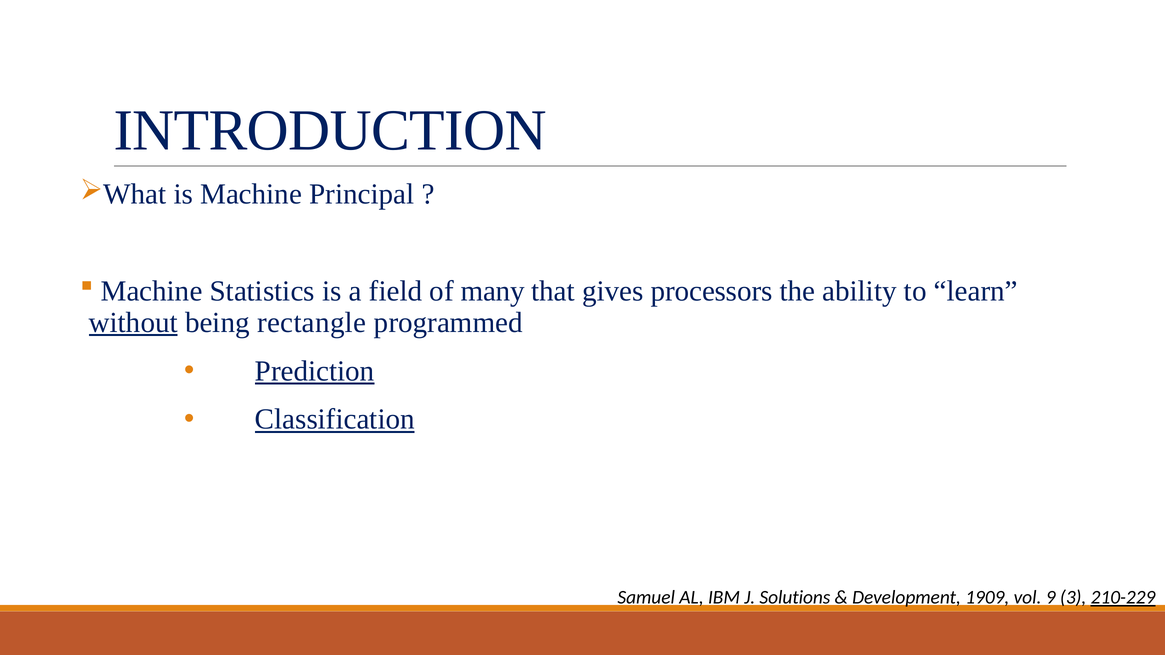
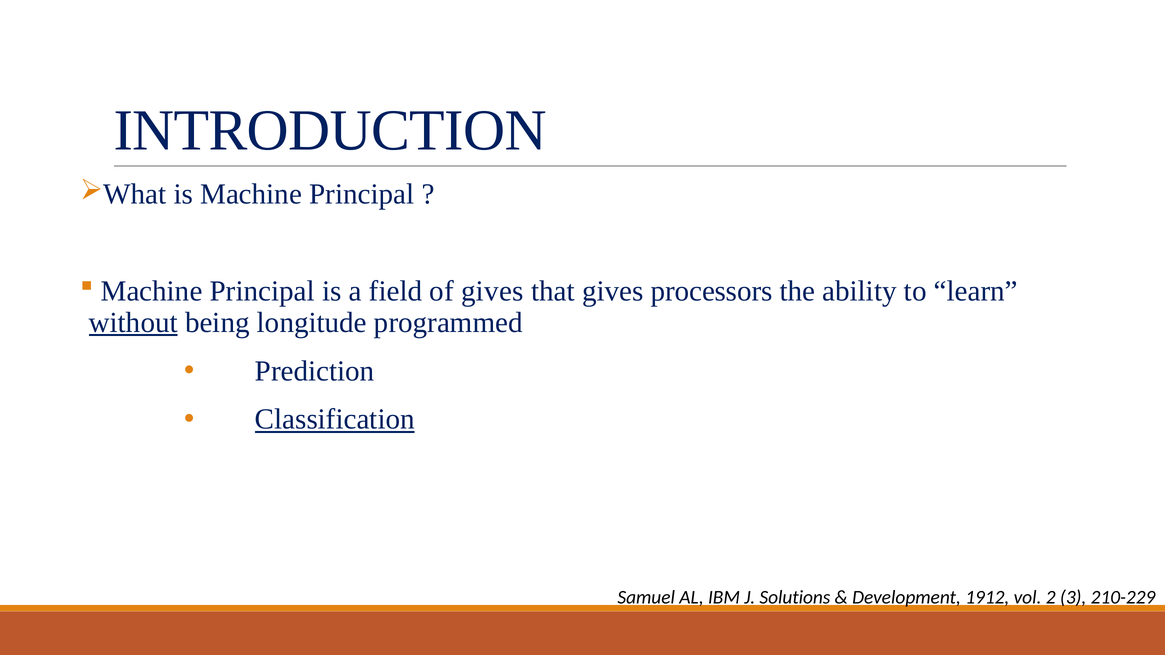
Statistics: Statistics -> Principal (262, 291)
of many: many -> gives (492, 291)
rectangle: rectangle -> longitude (312, 323)
Prediction underline: present -> none (315, 371)
1909: 1909 -> 1912 (987, 598)
9: 9 -> 2 (1051, 598)
210-229 underline: present -> none (1123, 598)
